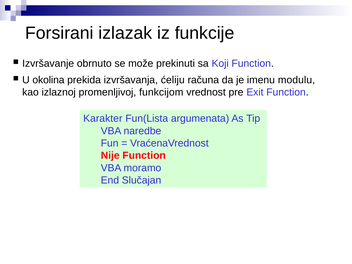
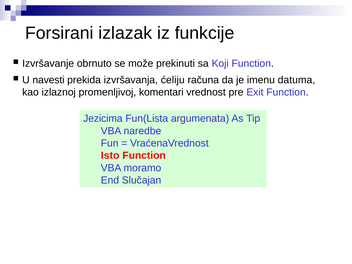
okolina: okolina -> navesti (48, 80)
modulu: modulu -> datuma (296, 80)
funkcijom: funkcijom -> komentari (161, 92)
Karakter: Karakter -> Jezicima (103, 119)
Nije: Nije -> Isto (110, 156)
